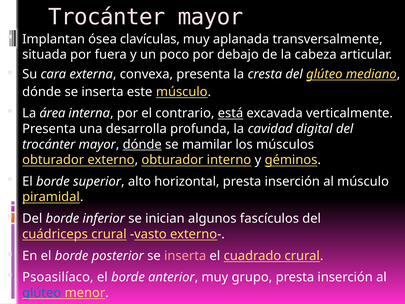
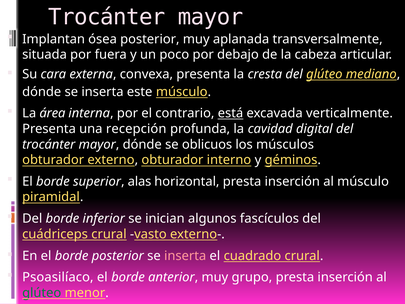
ósea clavículas: clavículas -> posterior (150, 39)
desarrolla: desarrolla -> recepción (136, 129)
dónde underline: present -> none (142, 144)
mamilar: mamilar -> oblicuos (207, 144)
alto: alto -> alas (140, 181)
glúteo colour: blue -> green (42, 293)
